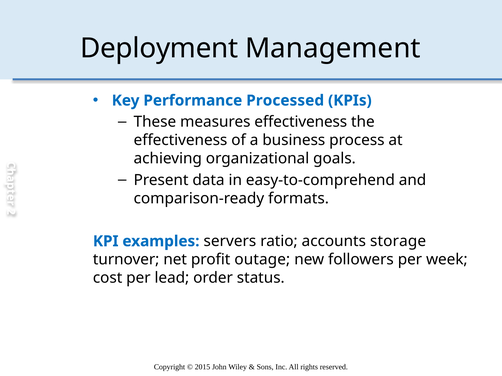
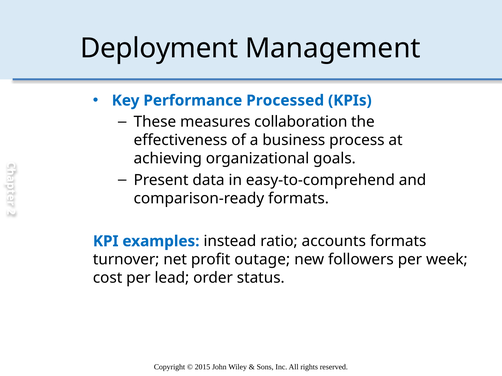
measures effectiveness: effectiveness -> collaboration (301, 122)
servers: servers -> instead (230, 242)
accounts storage: storage -> formats (398, 242)
